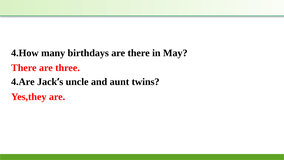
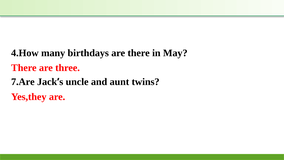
4.Are: 4.Are -> 7.Are (23, 82)
